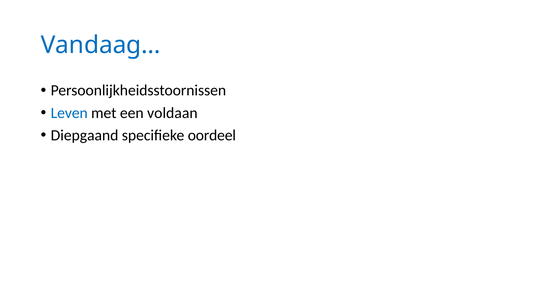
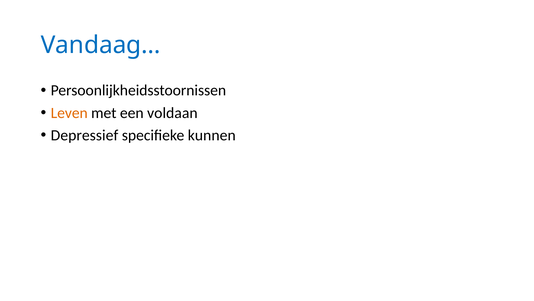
Leven colour: blue -> orange (69, 113)
Diepgaand: Diepgaand -> Depressief (85, 135)
oordeel: oordeel -> kunnen (212, 135)
